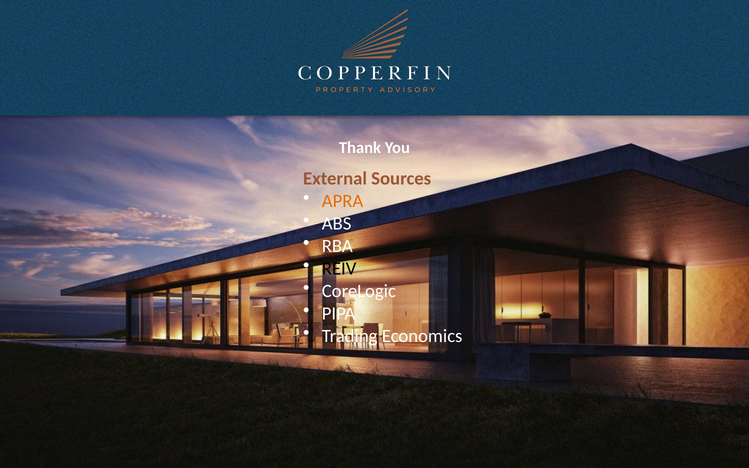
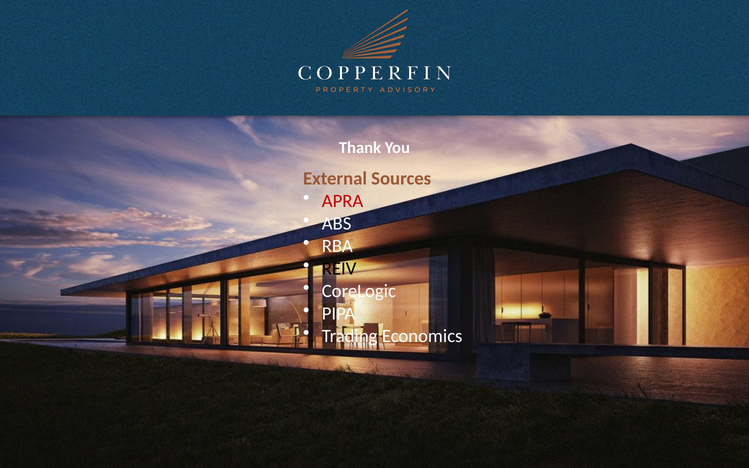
APRA colour: orange -> red (343, 201)
